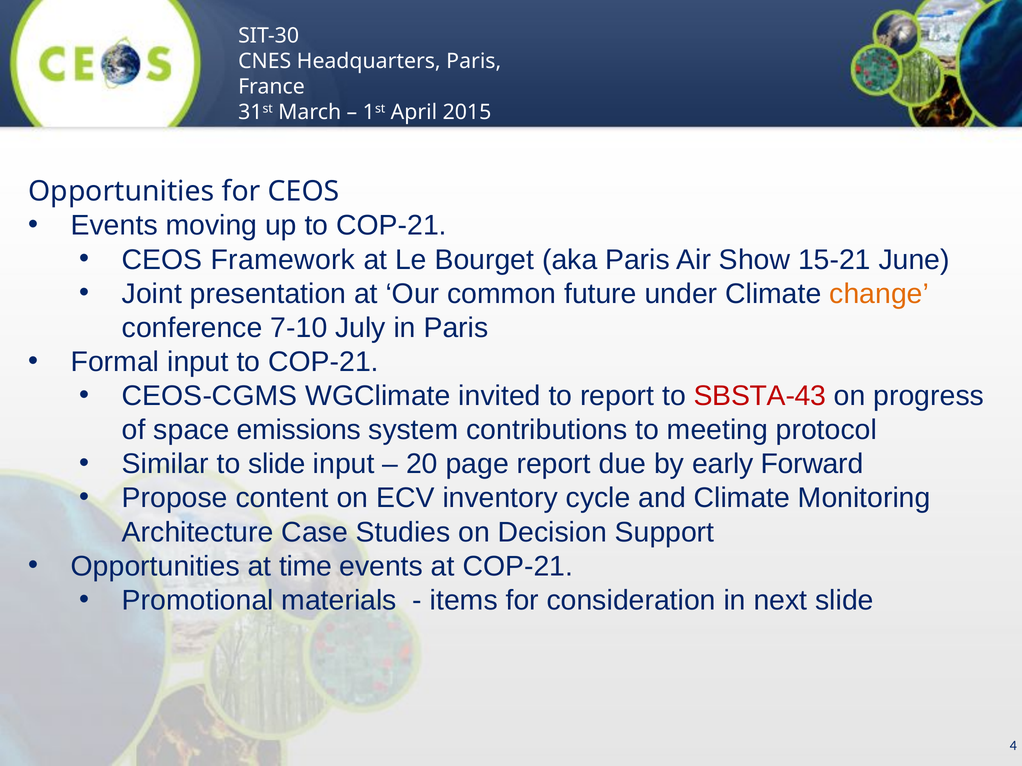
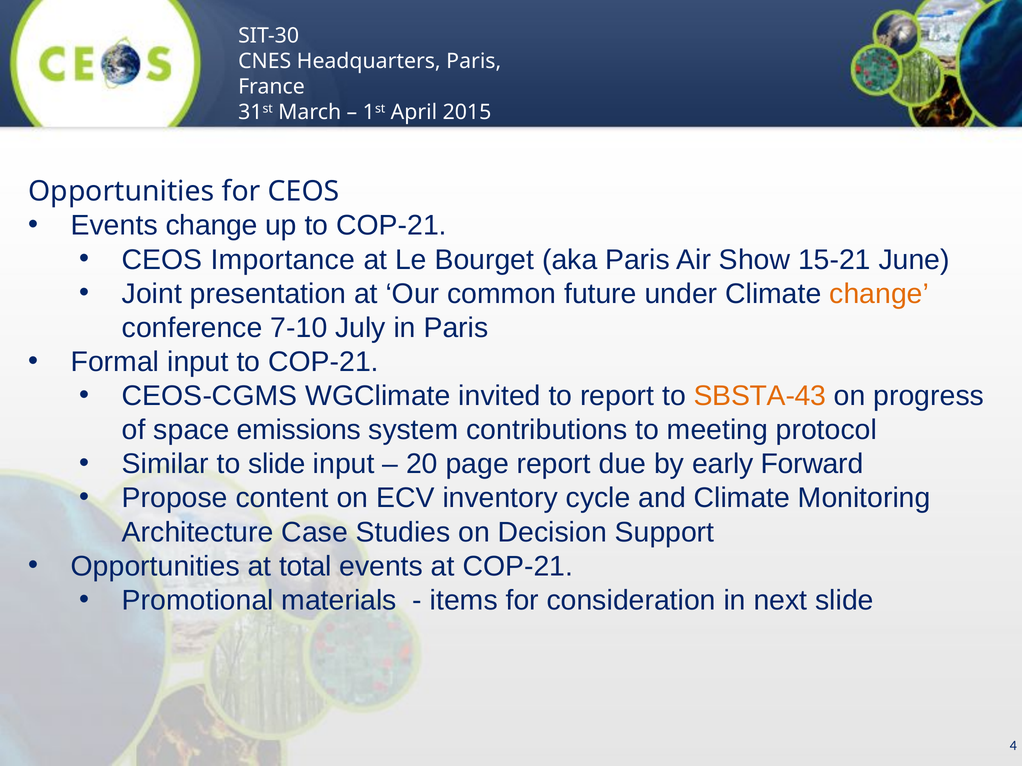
Events moving: moving -> change (211, 226)
Framework: Framework -> Importance (283, 260)
SBSTA-43 colour: red -> orange (760, 396)
time: time -> total (305, 567)
